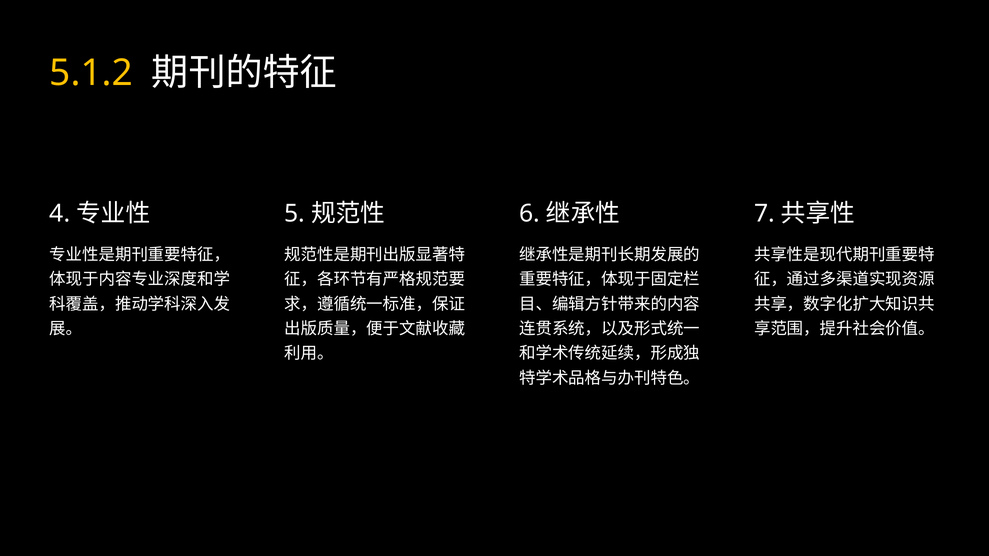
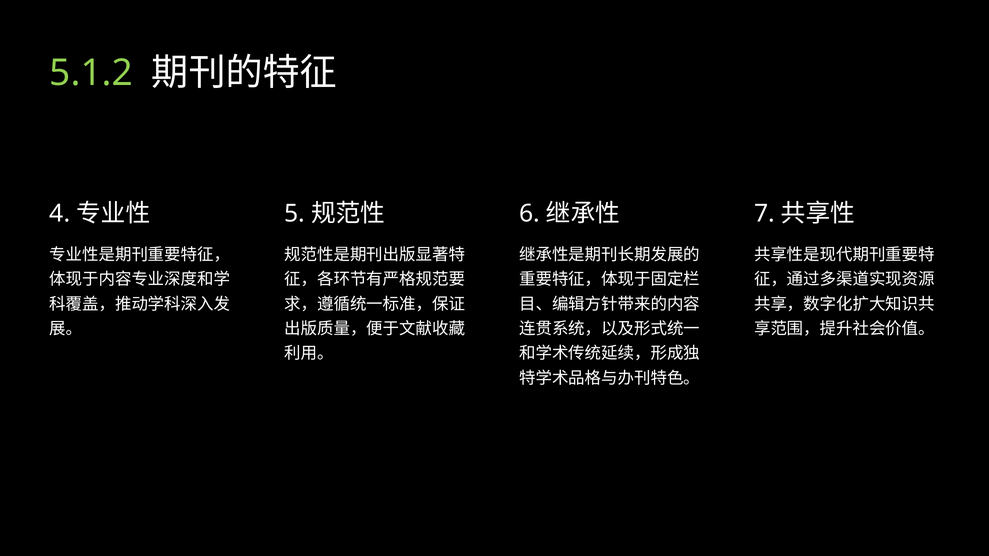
5.1.2 colour: yellow -> light green (91, 73)
